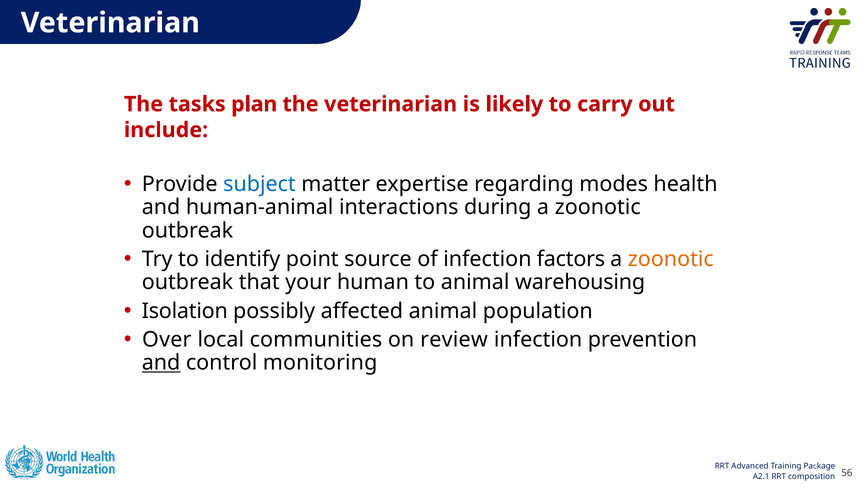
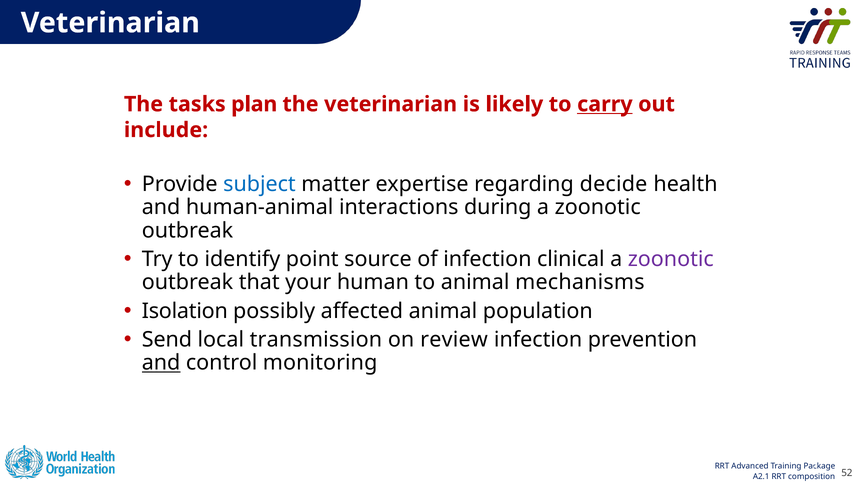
carry underline: none -> present (605, 104)
modes: modes -> decide (614, 184)
factors: factors -> clinical (571, 259)
zoonotic colour: orange -> purple (671, 259)
warehousing: warehousing -> mechanisms (580, 282)
Over: Over -> Send (167, 339)
communities: communities -> transmission (316, 339)
56: 56 -> 52 (847, 473)
